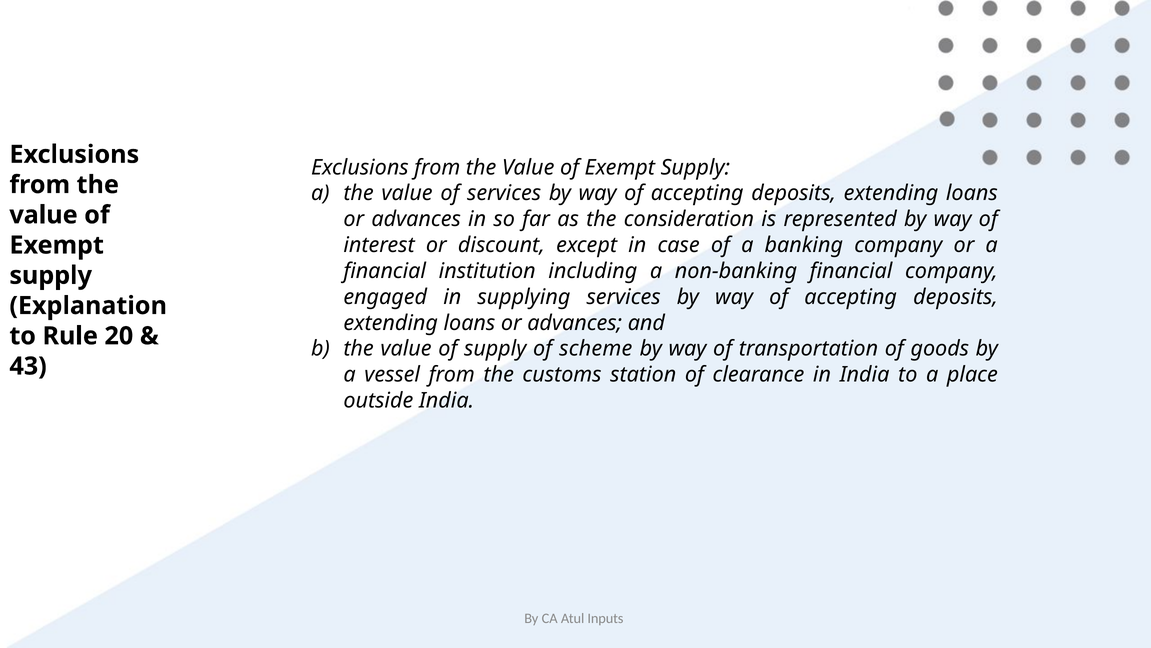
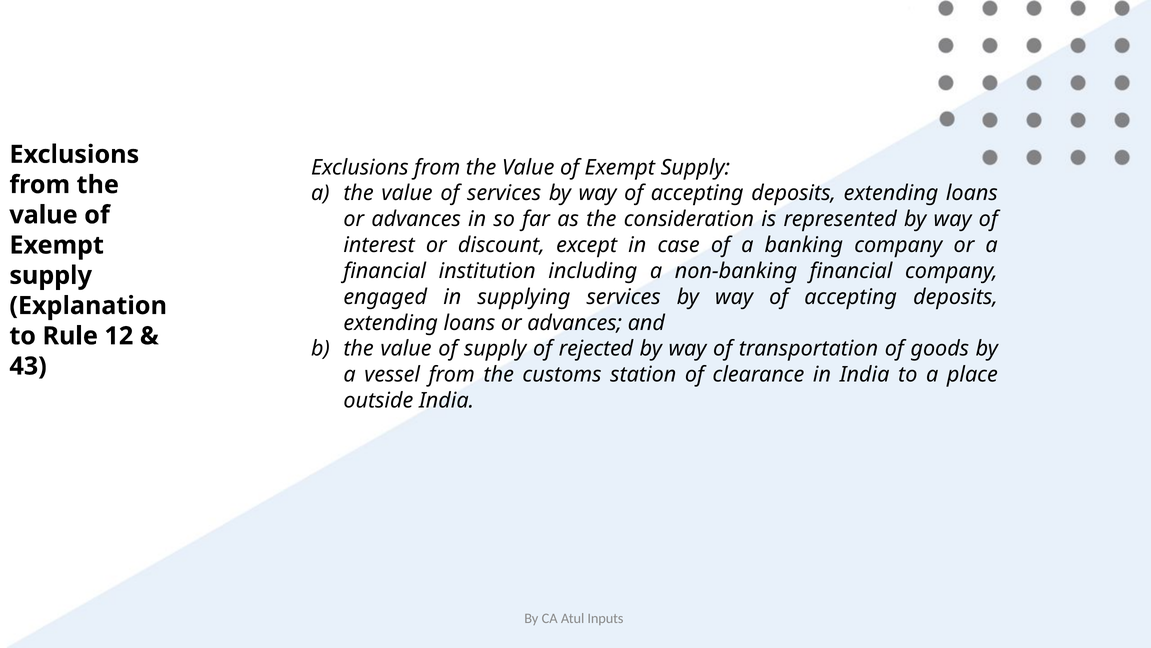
20: 20 -> 12 (119, 336)
scheme: scheme -> rejected (596, 349)
